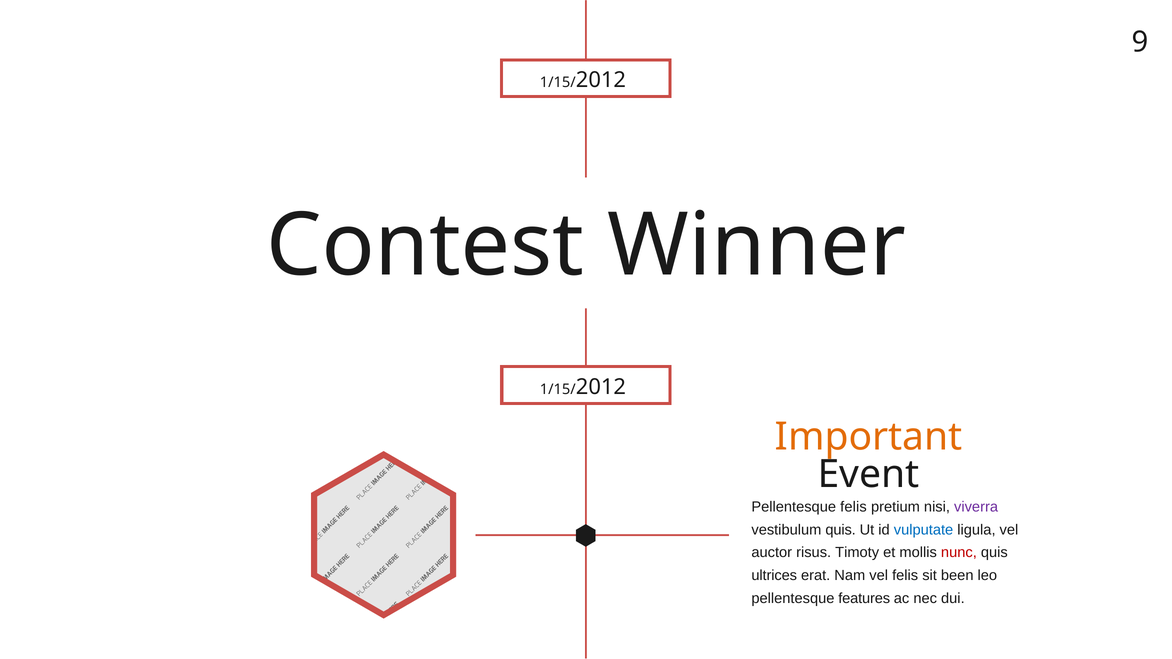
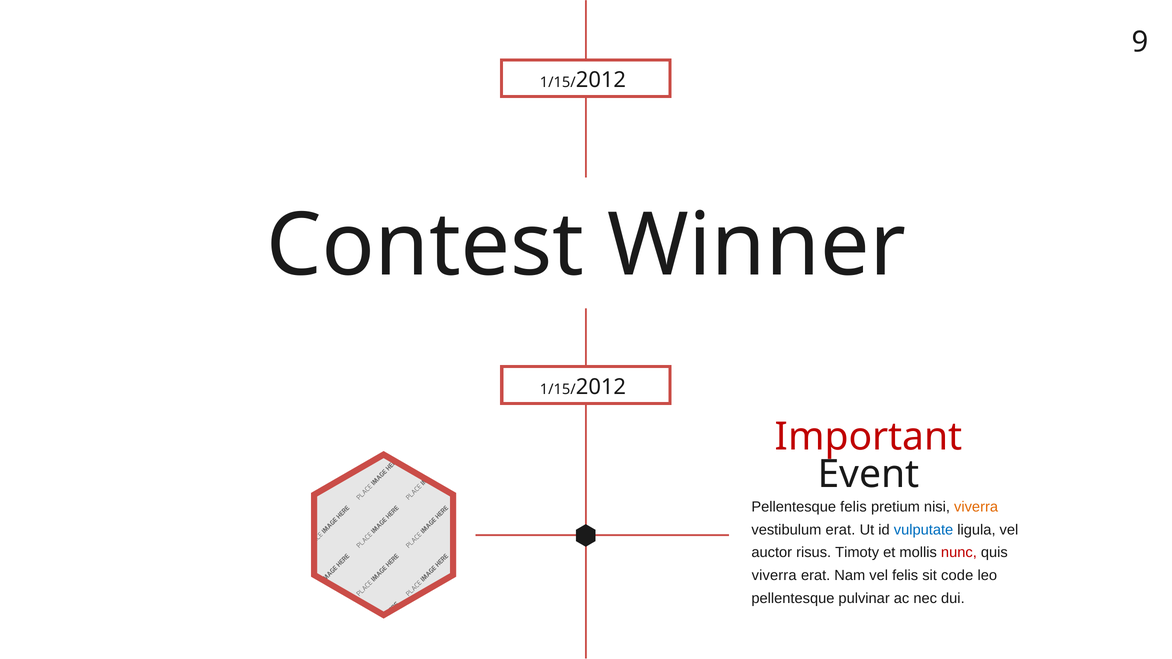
Important colour: orange -> red (869, 437)
viverra colour: purple -> orange (976, 507)
vestibulum quis: quis -> erat (840, 530)
ultrices: ultrices -> viverra (774, 576)
been: been -> code (957, 576)
features: features -> pulvinar (864, 598)
